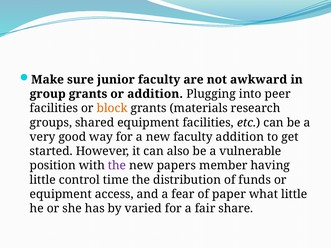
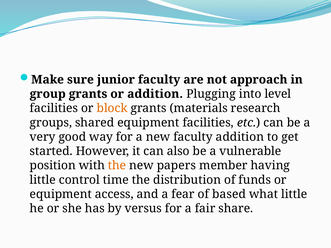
awkward: awkward -> approach (259, 80)
peer: peer -> level (278, 94)
the colour: purple -> orange (117, 166)
paper: paper -> based (229, 194)
varied: varied -> versus (143, 209)
